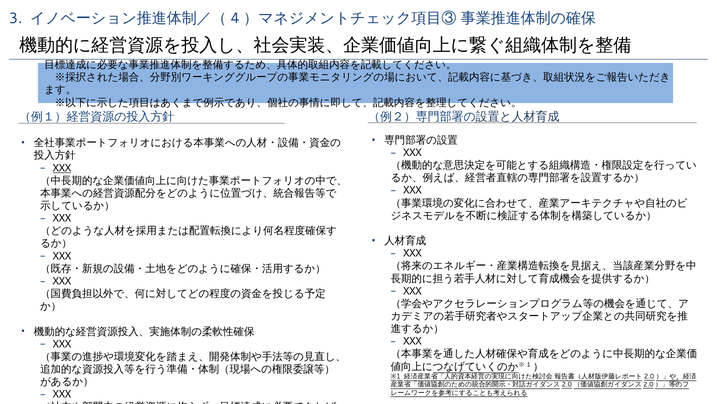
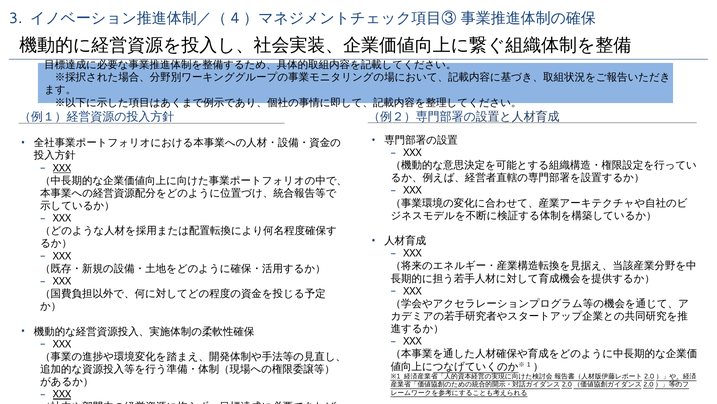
XXX underline: none -> present (62, 394)
